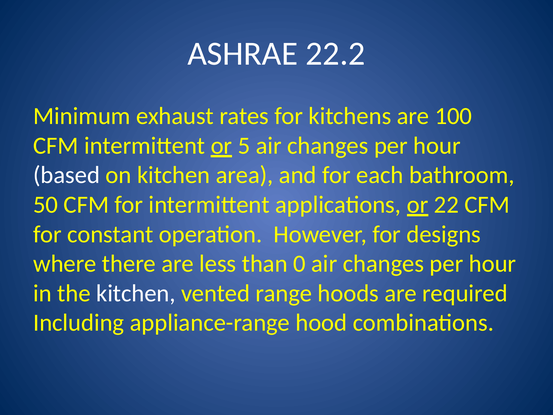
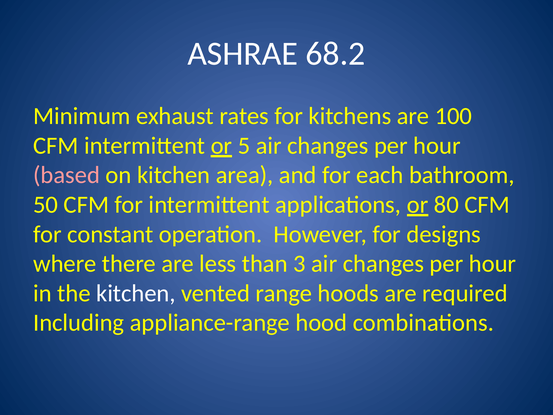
22.2: 22.2 -> 68.2 (335, 54)
based colour: white -> pink (67, 175)
22: 22 -> 80 (446, 205)
0: 0 -> 3 (299, 264)
